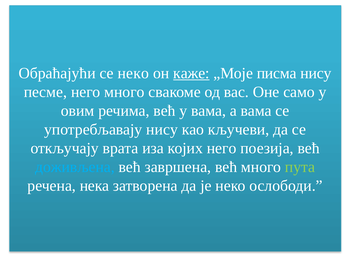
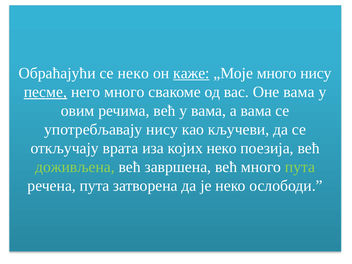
„Моје писма: писма -> много (277, 73)
песме underline: none -> present (45, 92)
Оне само: само -> вама (299, 92)
којих него: него -> неко (222, 148)
доживљена colour: light blue -> light green (75, 167)
речена нека: нека -> пута (94, 186)
